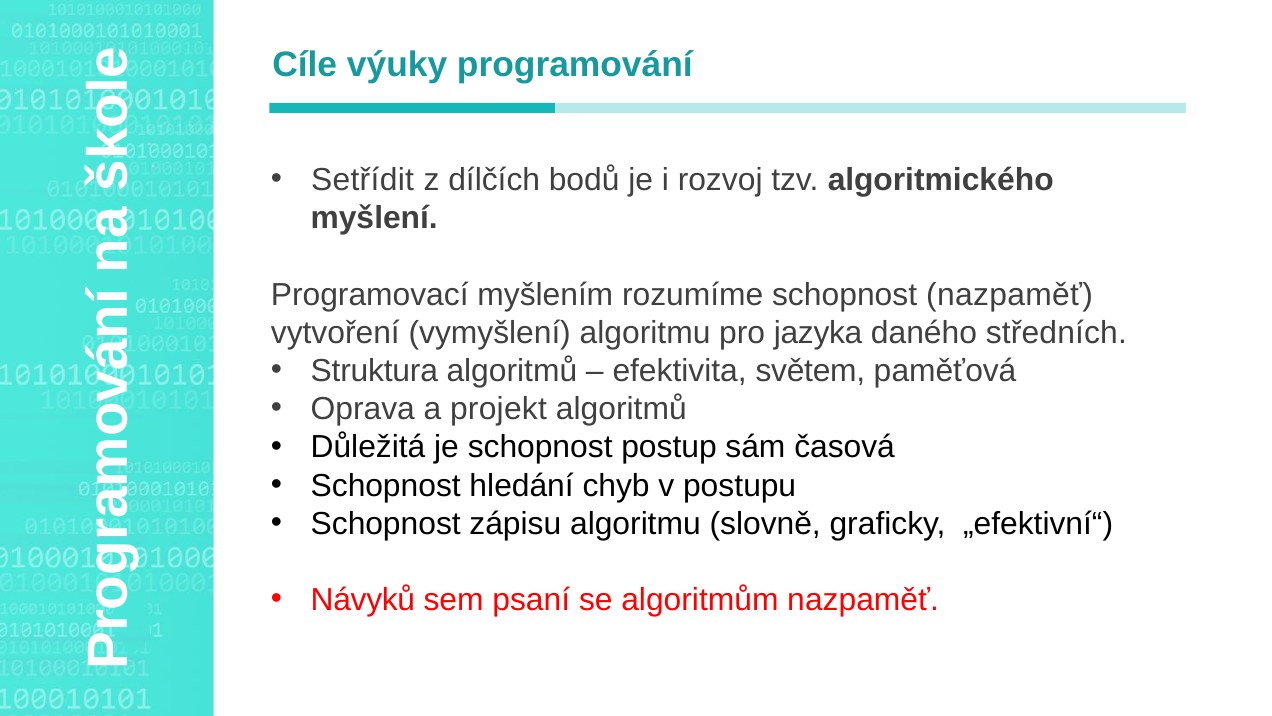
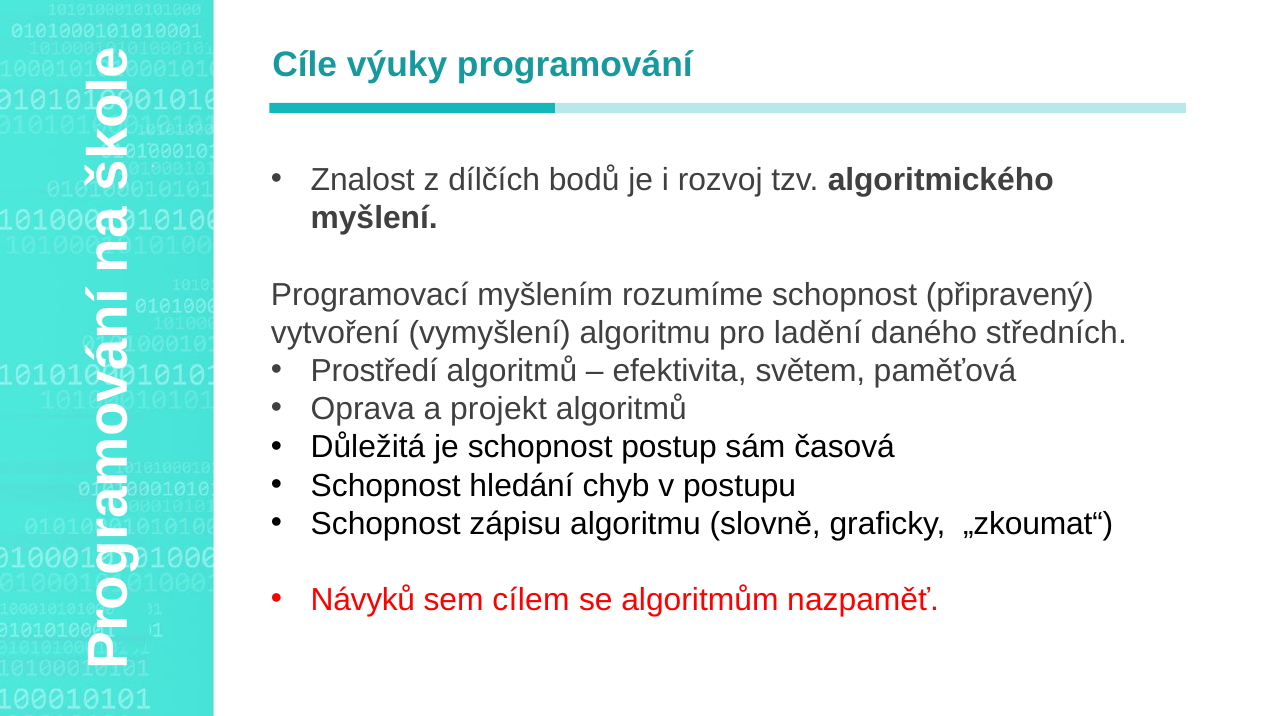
Setřídit: Setřídit -> Znalost (363, 180)
schopnost nazpaměť: nazpaměť -> připravený (1010, 294)
jazyka: jazyka -> ladění (818, 333)
Struktura: Struktura -> Prostředí (374, 371)
„efektivní“: „efektivní“ -> „zkoumat“ (1038, 523)
psaní: psaní -> cílem (531, 600)
